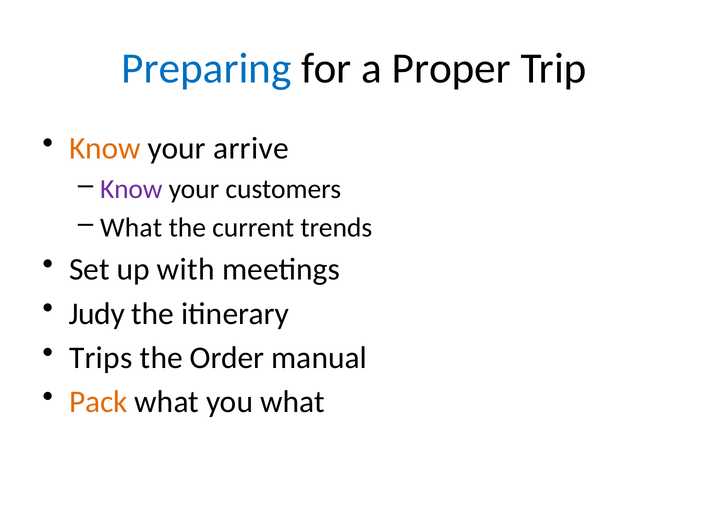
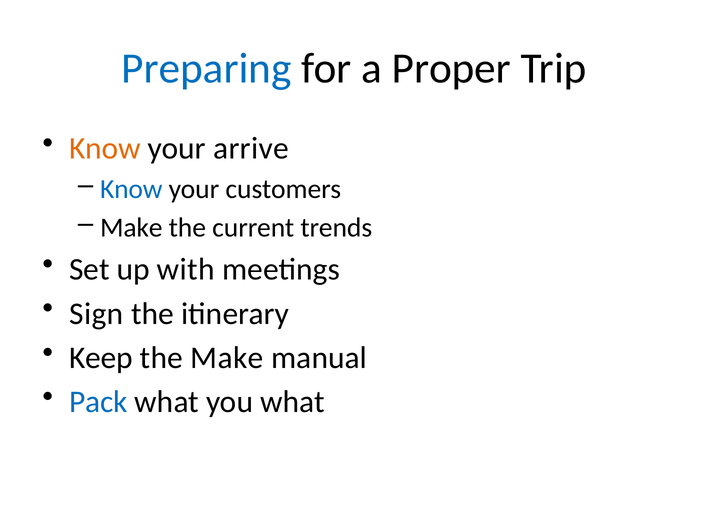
Know colour: purple -> blue (131, 189)
What: What -> Make (131, 228)
Judy: Judy -> Sign (96, 314)
Trips: Trips -> Keep (101, 358)
the Order: Order -> Make (227, 358)
Pack colour: orange -> blue (98, 402)
